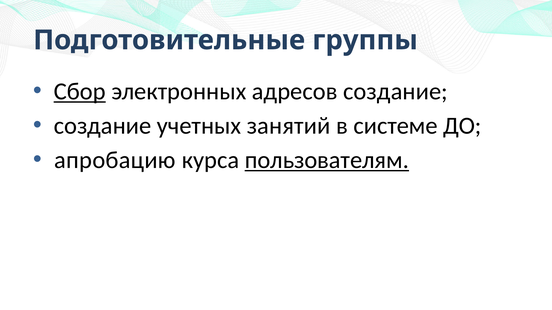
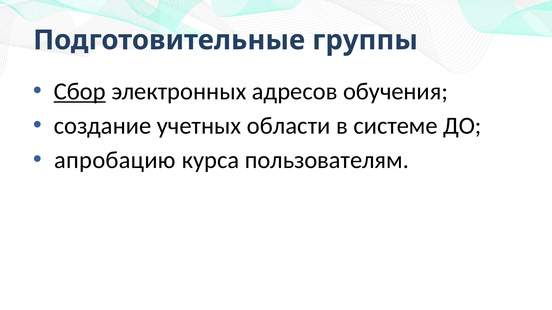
адресов создание: создание -> обучения (396, 92)
занятий: занятий -> области (289, 126)
пользователям underline: present -> none (327, 160)
